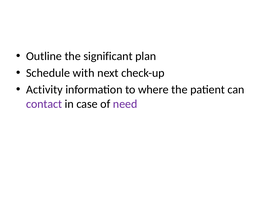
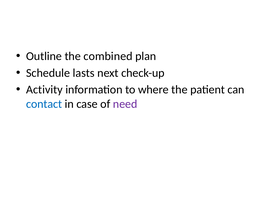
significant: significant -> combined (108, 56)
with: with -> lasts (84, 73)
contact colour: purple -> blue (44, 104)
